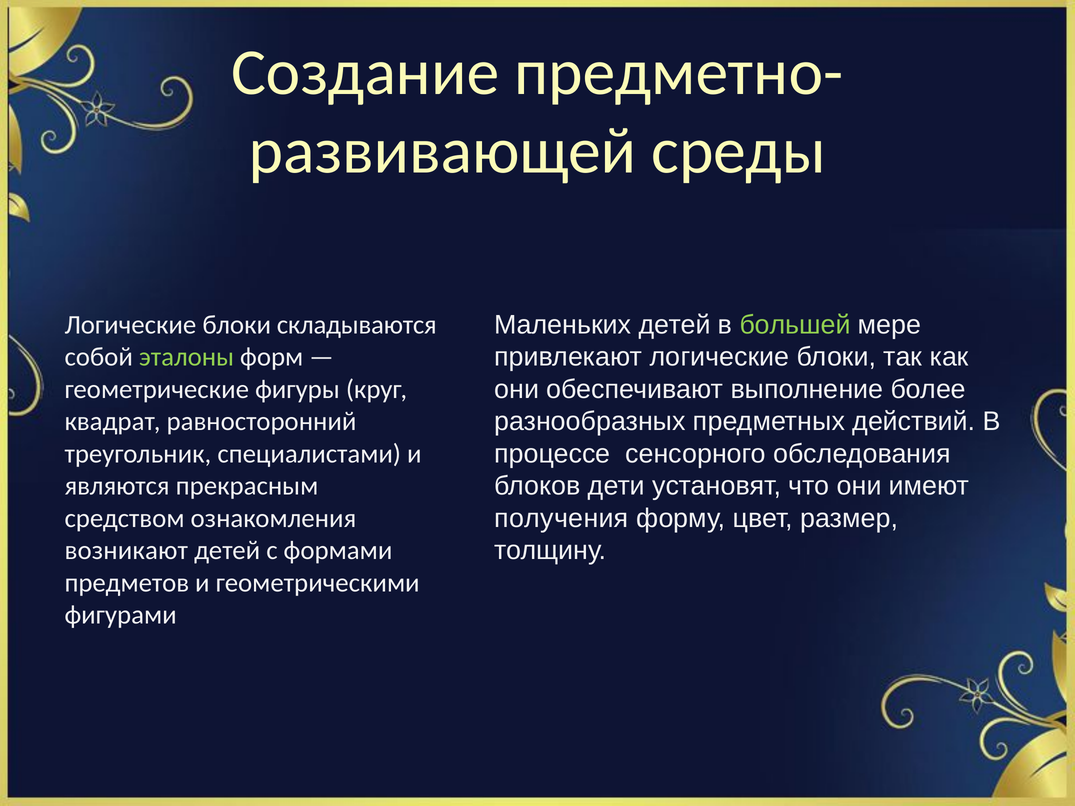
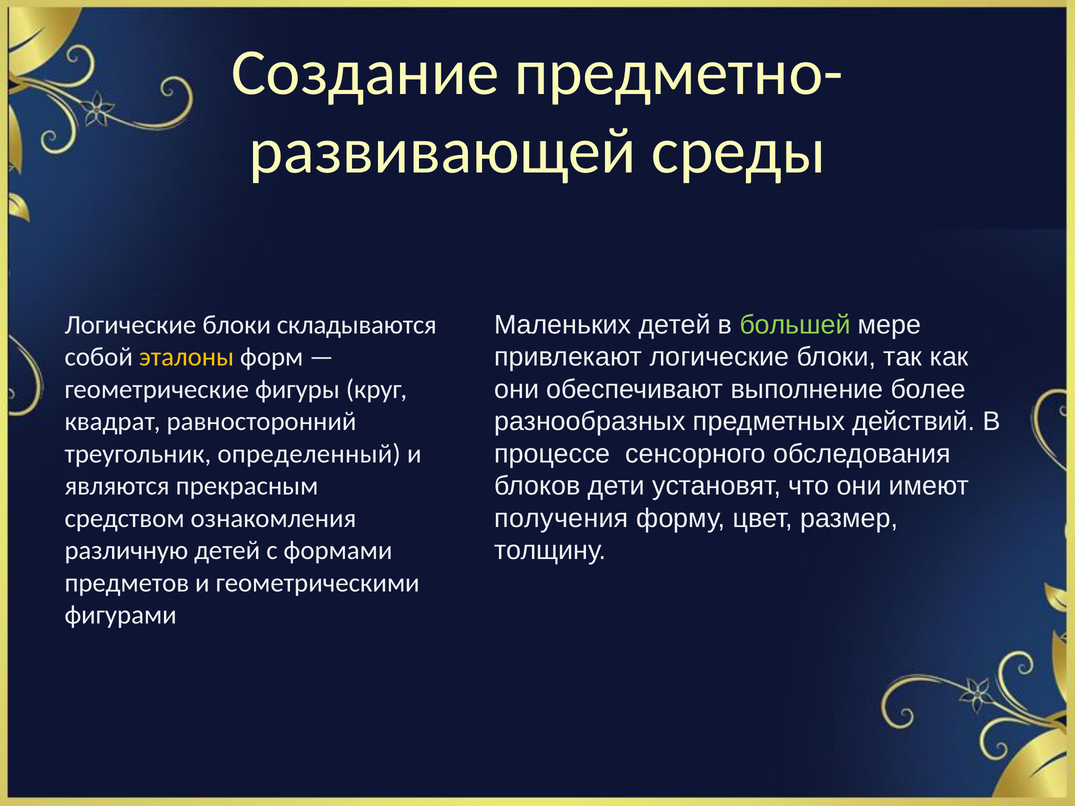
эталоны colour: light green -> yellow (187, 357)
специалистами: специалистами -> определенный (309, 454)
возникают: возникают -> различную (126, 551)
